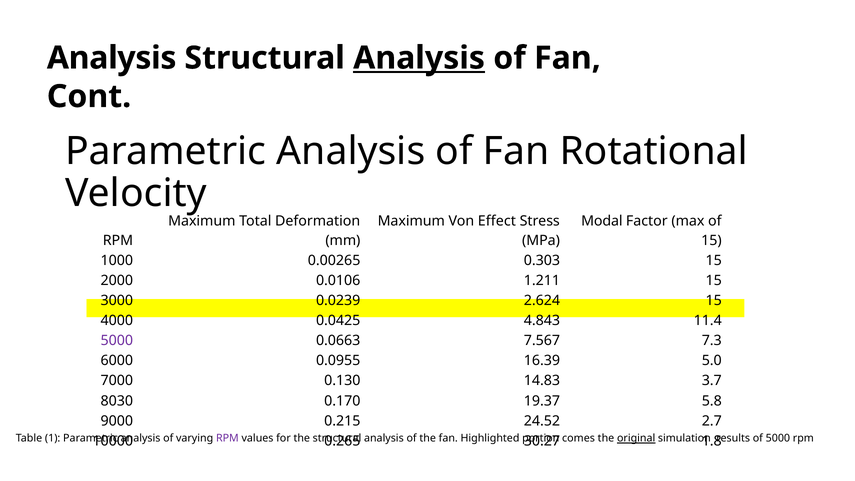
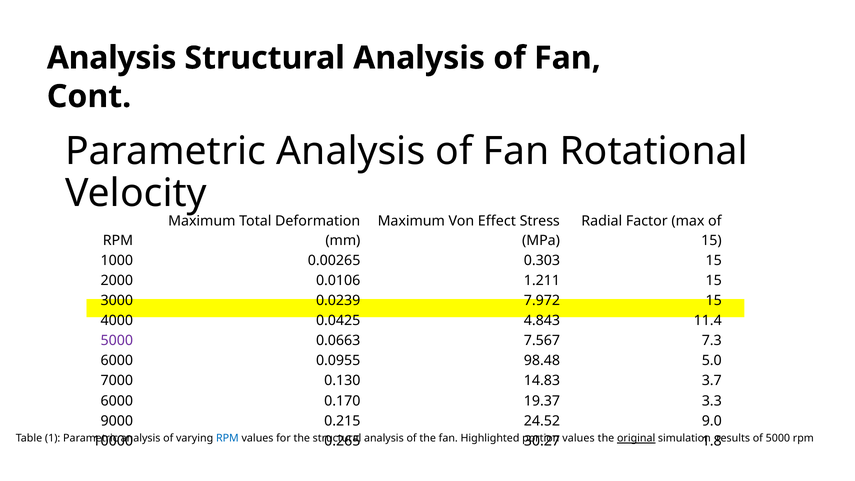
Analysis underline: present -> none (419, 58)
Modal: Modal -> Radial (602, 221)
2.624: 2.624 -> 7.972 (542, 301)
16.39: 16.39 -> 98.48 (542, 361)
8030: 8030 -> 6000 (117, 401)
5.8: 5.8 -> 3.3 (712, 401)
2.7: 2.7 -> 9.0 (712, 421)
RPM colour: purple -> blue (227, 438)
comes: comes -> values (578, 438)
